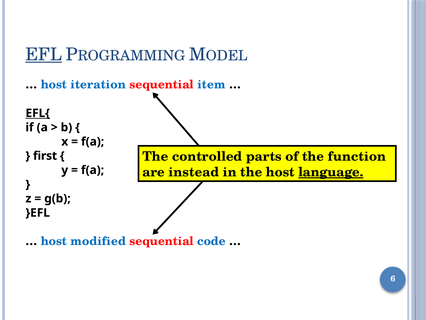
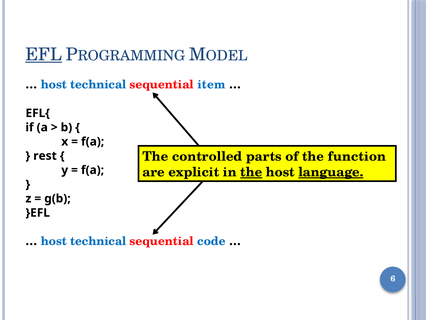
iteration: iteration -> technical (98, 85)
EFL{ underline: present -> none (38, 113)
first: first -> rest (45, 156)
instead: instead -> explicit (194, 172)
the underline: none -> present (251, 172)
modified: modified -> technical (98, 241)
